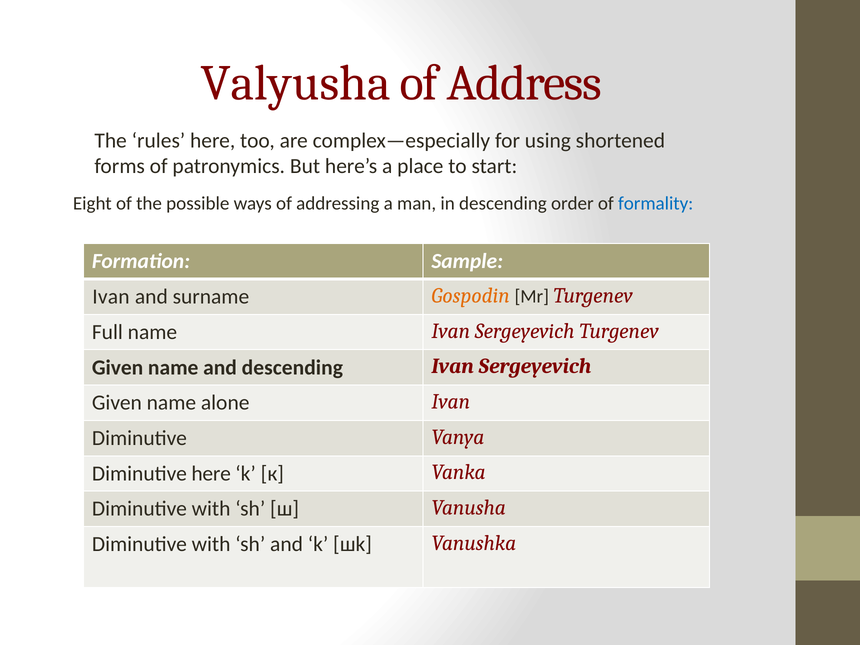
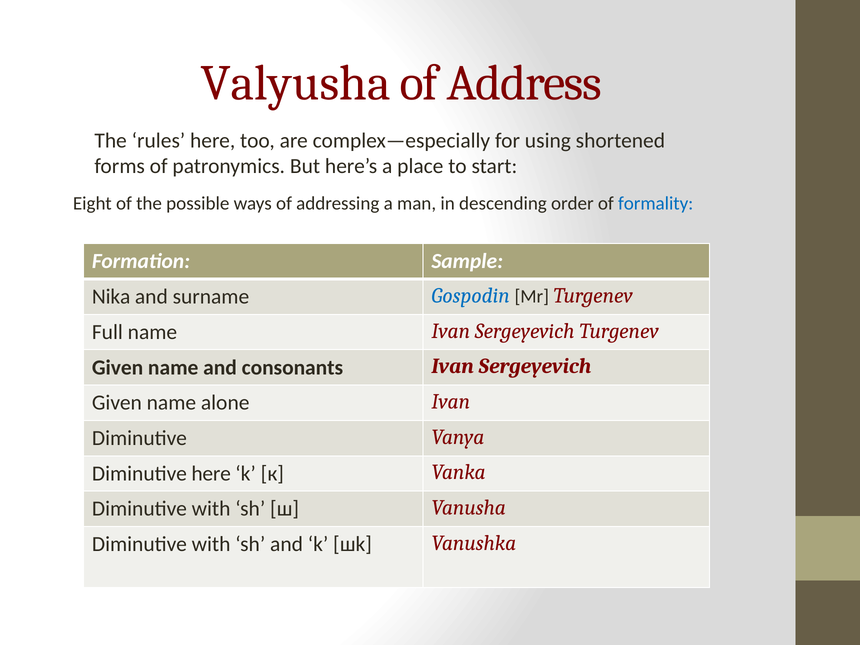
Ivan: Ivan -> Nika (111, 297)
Gospodin colour: orange -> blue (471, 296)
and descending: descending -> consonants (292, 367)
